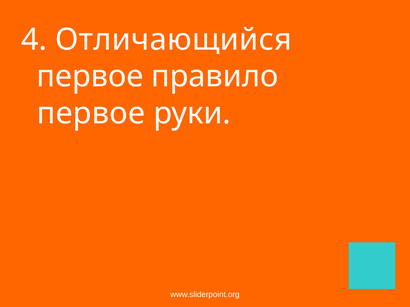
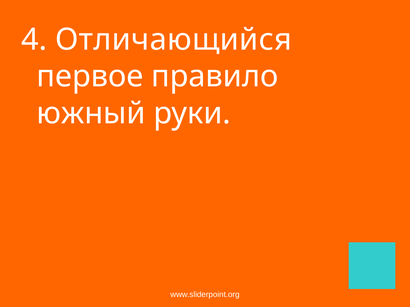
первое: первое -> южный (91, 114)
